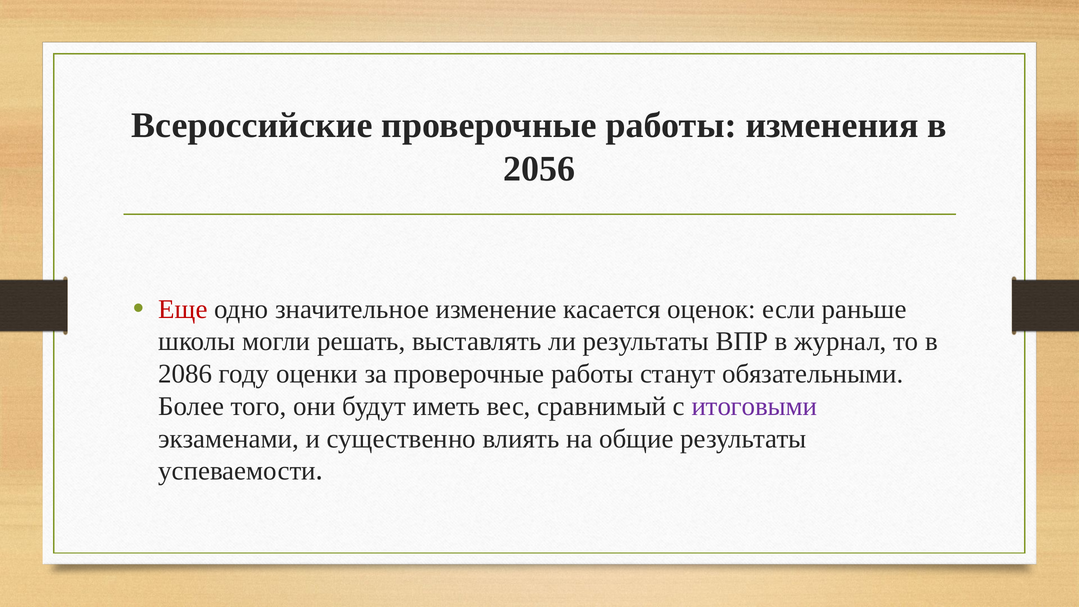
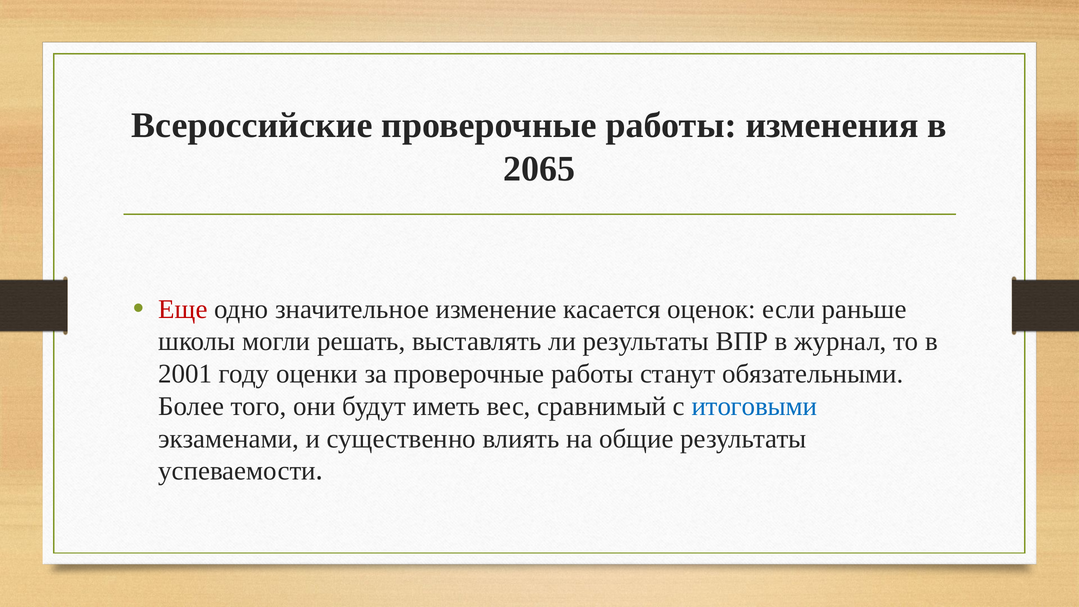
2056: 2056 -> 2065 (539, 169)
2086: 2086 -> 2001 (185, 374)
итоговыми colour: purple -> blue (754, 406)
